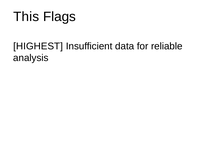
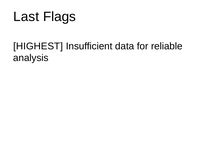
This: This -> Last (26, 17)
